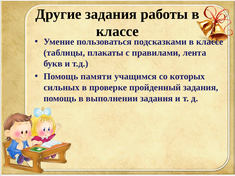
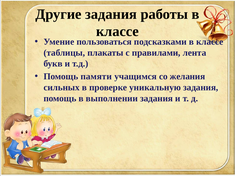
которых: которых -> желания (187, 77)
пройденный: пройденный -> уникальную (155, 87)
